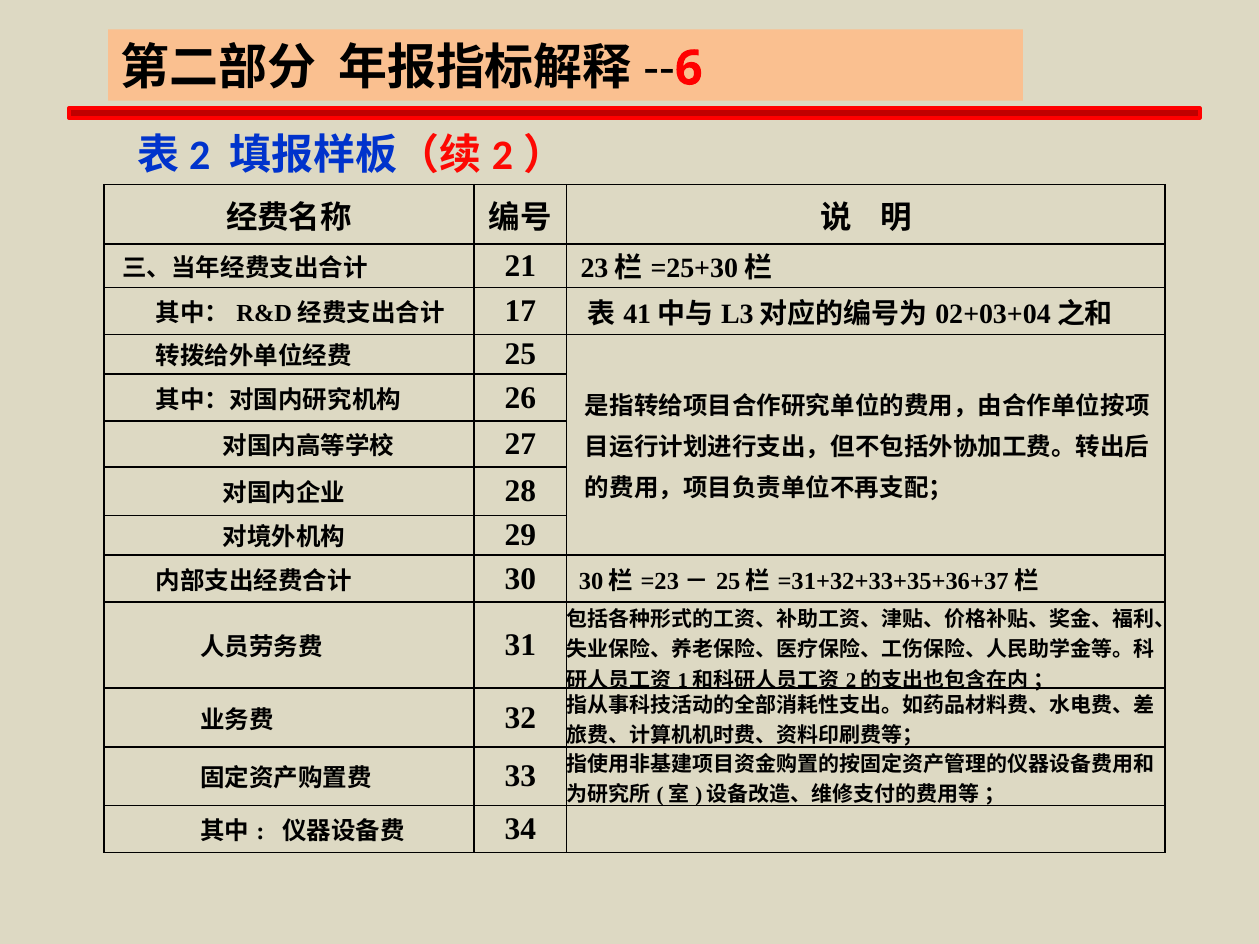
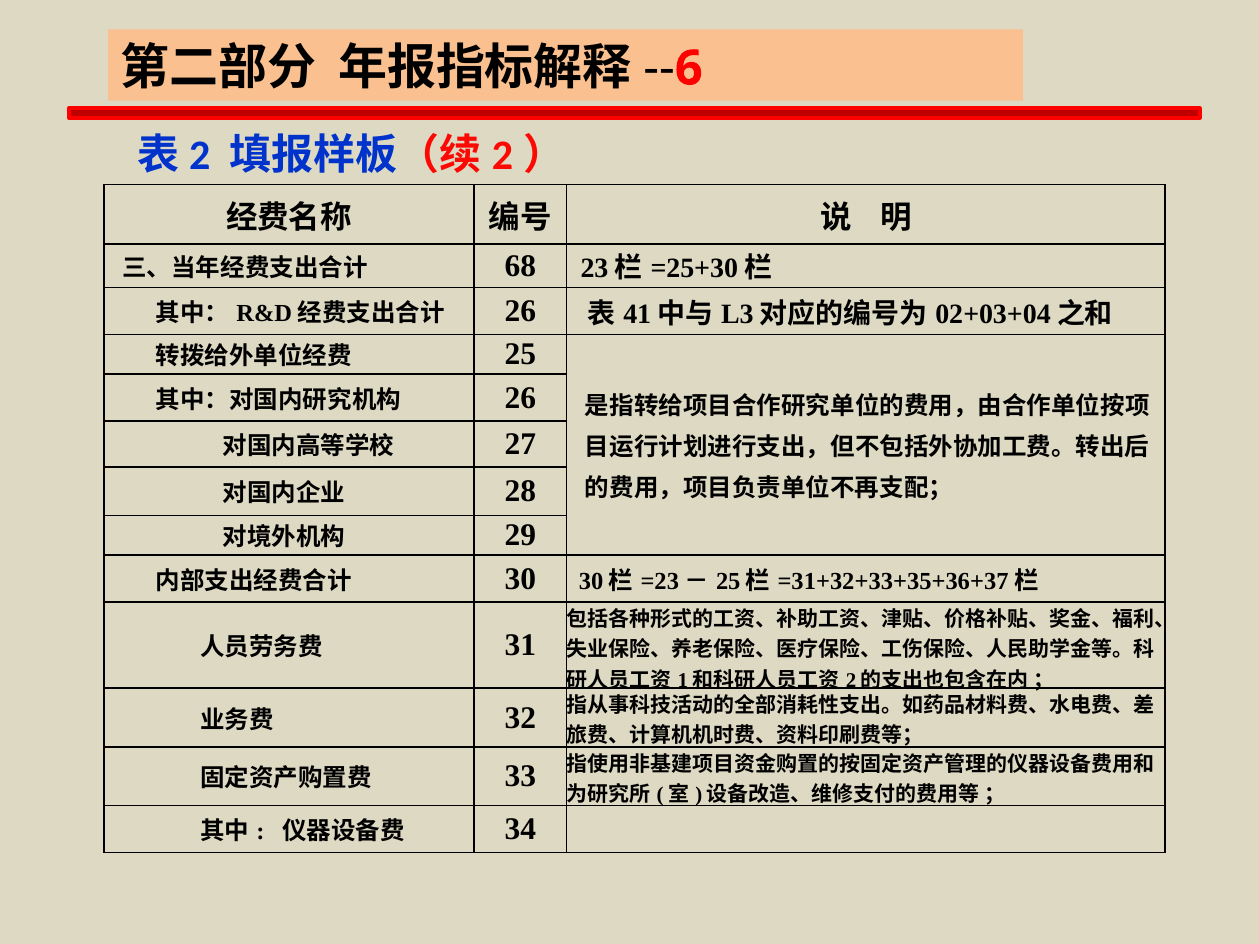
21: 21 -> 68 (520, 266)
17: 17 -> 26 (520, 311)
